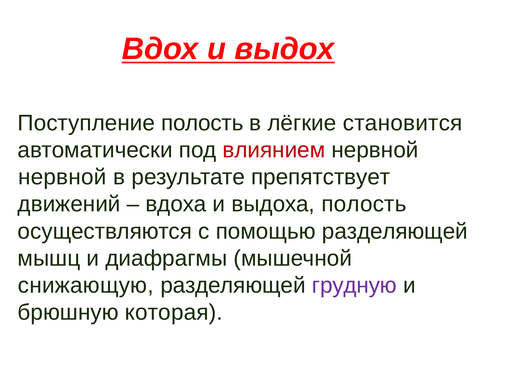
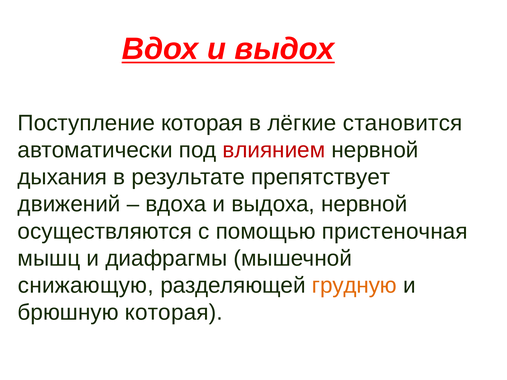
Поступление полость: полость -> которая (202, 123)
нервной: нервной -> дыхания (62, 177)
выдоха полость: полость -> нервной (364, 204)
помощью разделяющей: разделяющей -> пристеночная (395, 231)
грудную colour: purple -> orange (354, 285)
